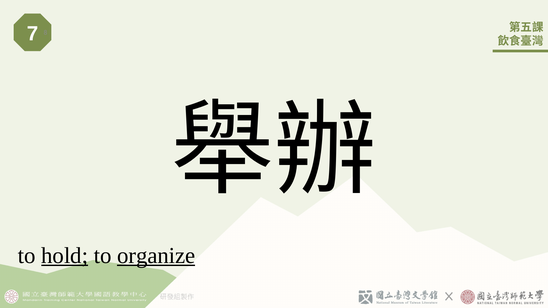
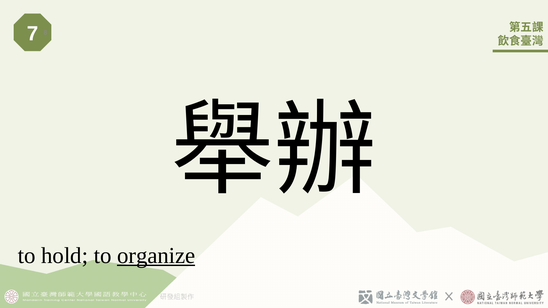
hold underline: present -> none (65, 256)
